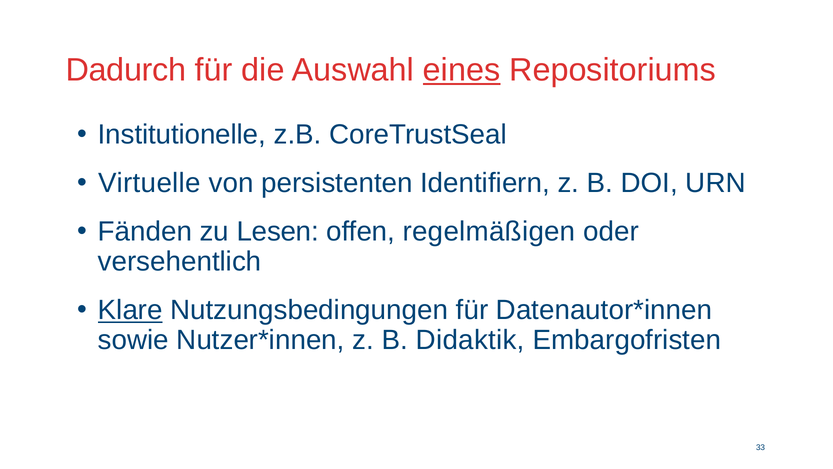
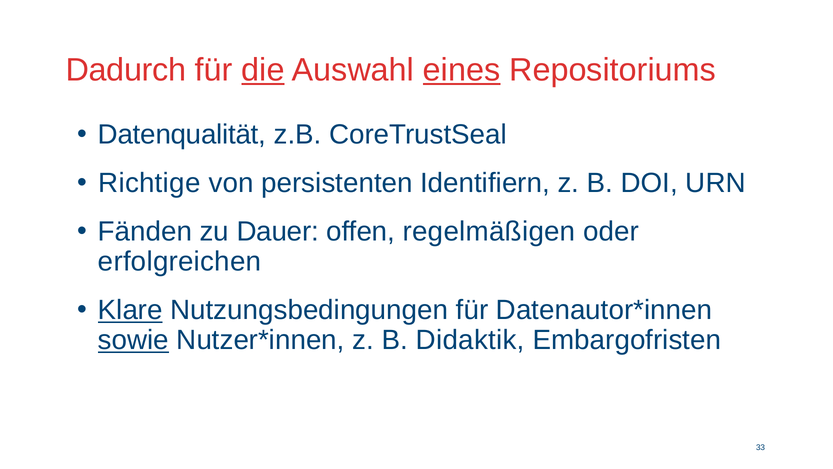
die underline: none -> present (263, 70)
Institutionelle: Institutionelle -> Datenqualität (182, 134)
Virtuelle: Virtuelle -> Richtige (149, 183)
Lesen: Lesen -> Dauer (278, 231)
versehentlich: versehentlich -> erfolgreichen (180, 261)
sowie underline: none -> present (133, 340)
